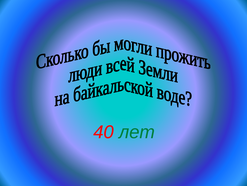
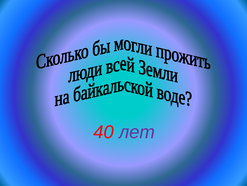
лет colour: green -> purple (137, 132)
